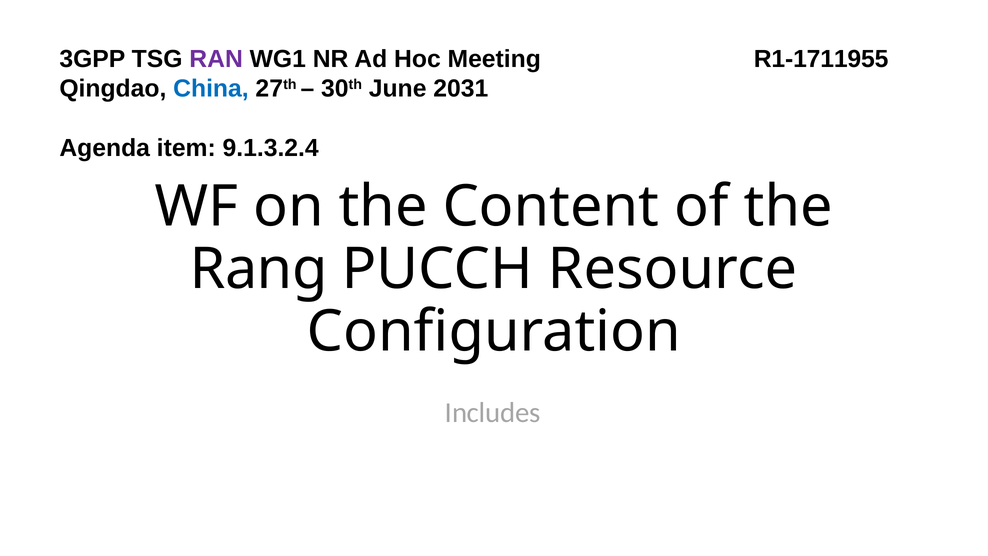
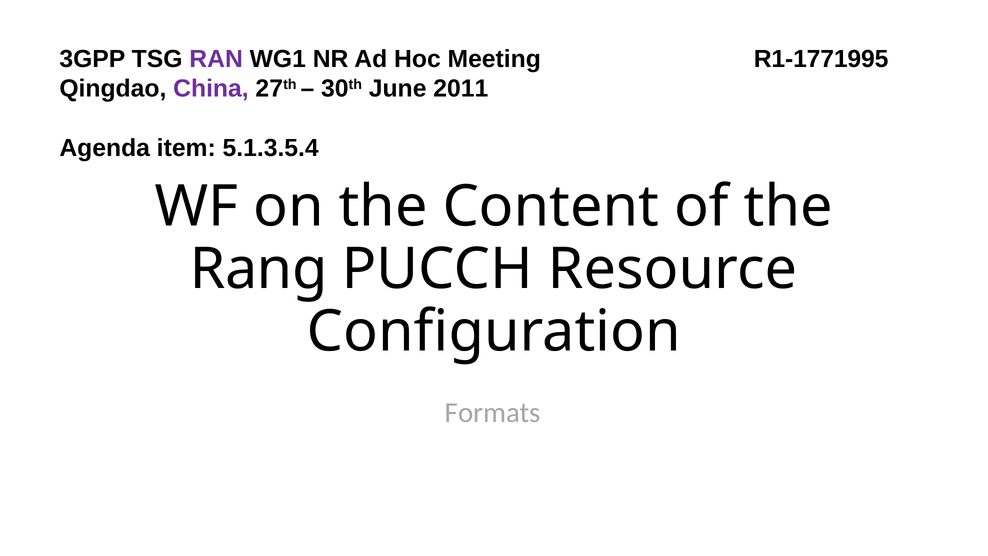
R1-1711955: R1-1711955 -> R1-1771995 (821, 59)
China colour: blue -> purple (211, 89)
2031: 2031 -> 2011 (461, 89)
9.1.3.2.4: 9.1.3.2.4 -> 5.1.3.5.4 (271, 148)
Includes: Includes -> Formats (493, 413)
